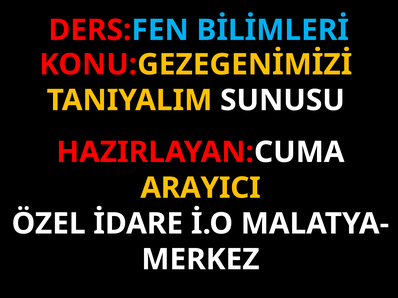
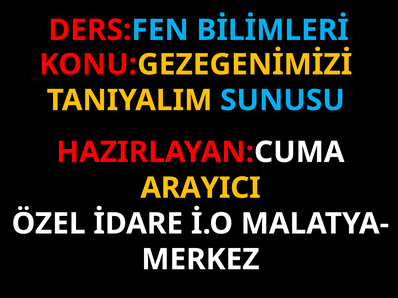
SUNUSU colour: white -> light blue (282, 100)
